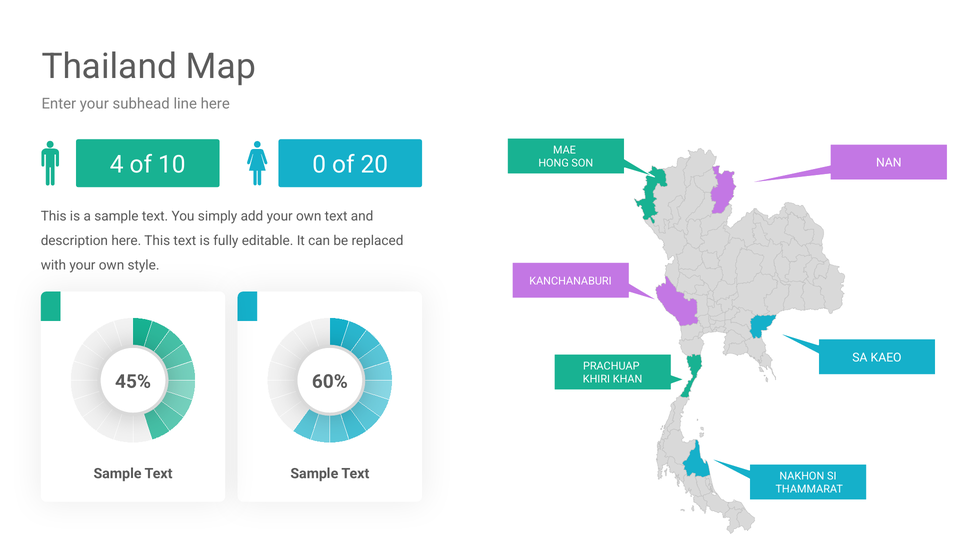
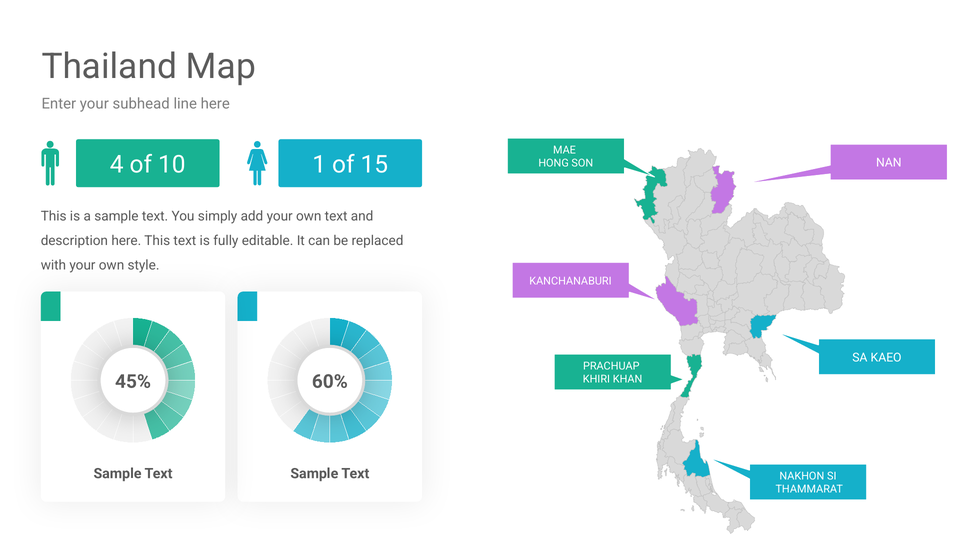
0: 0 -> 1 (319, 165)
20: 20 -> 15 (374, 165)
